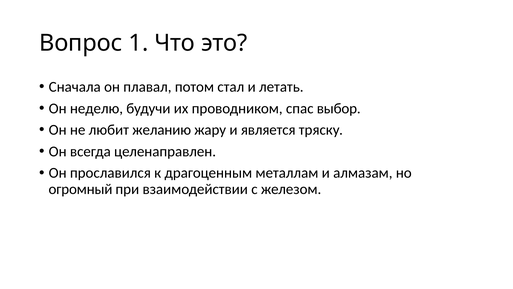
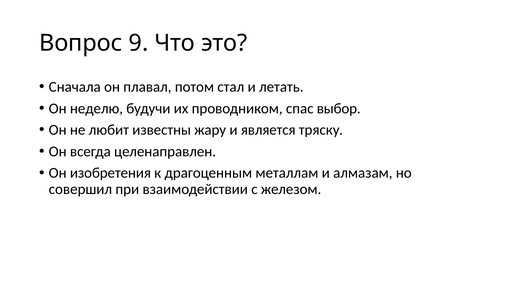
1: 1 -> 9 (138, 43)
желанию: желанию -> известны (162, 130)
прославился: прославился -> изобретения (110, 173)
огромный: огромный -> совершил (80, 189)
